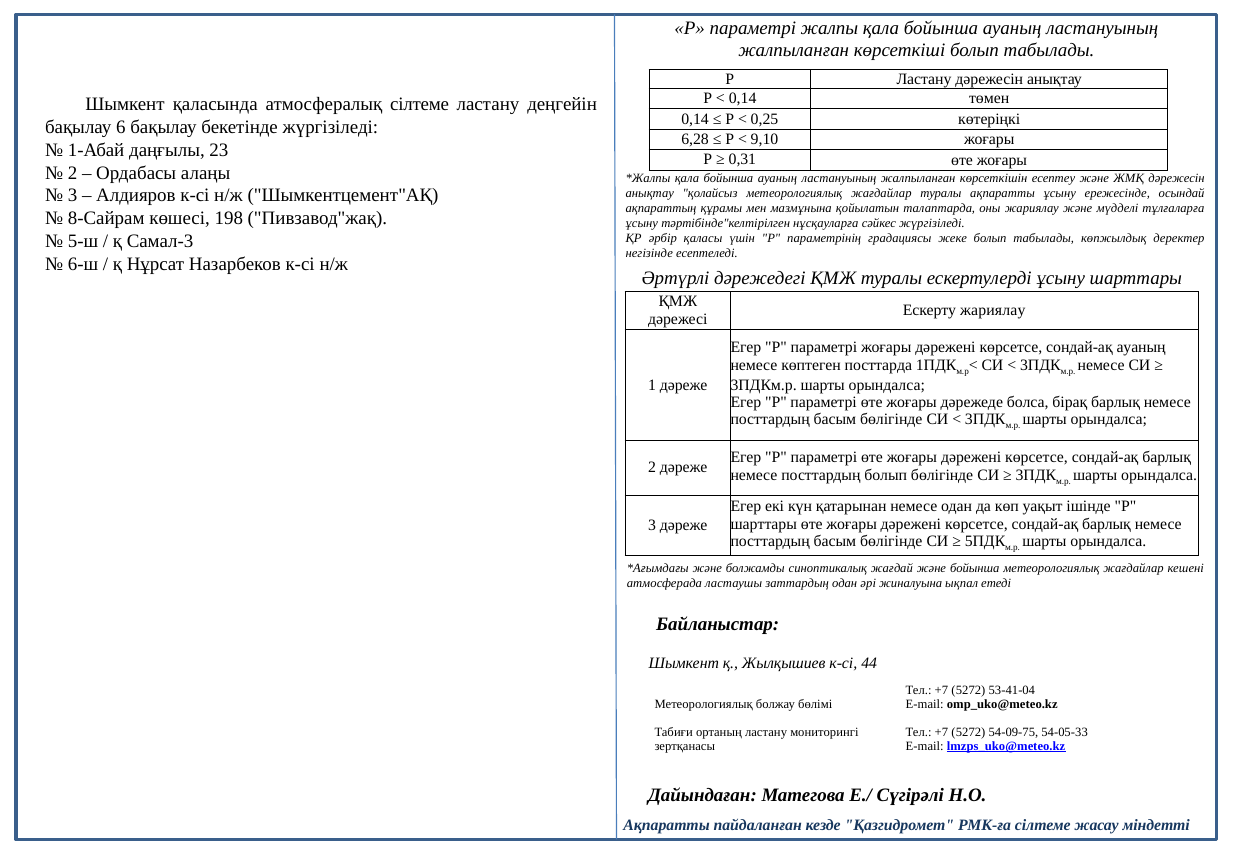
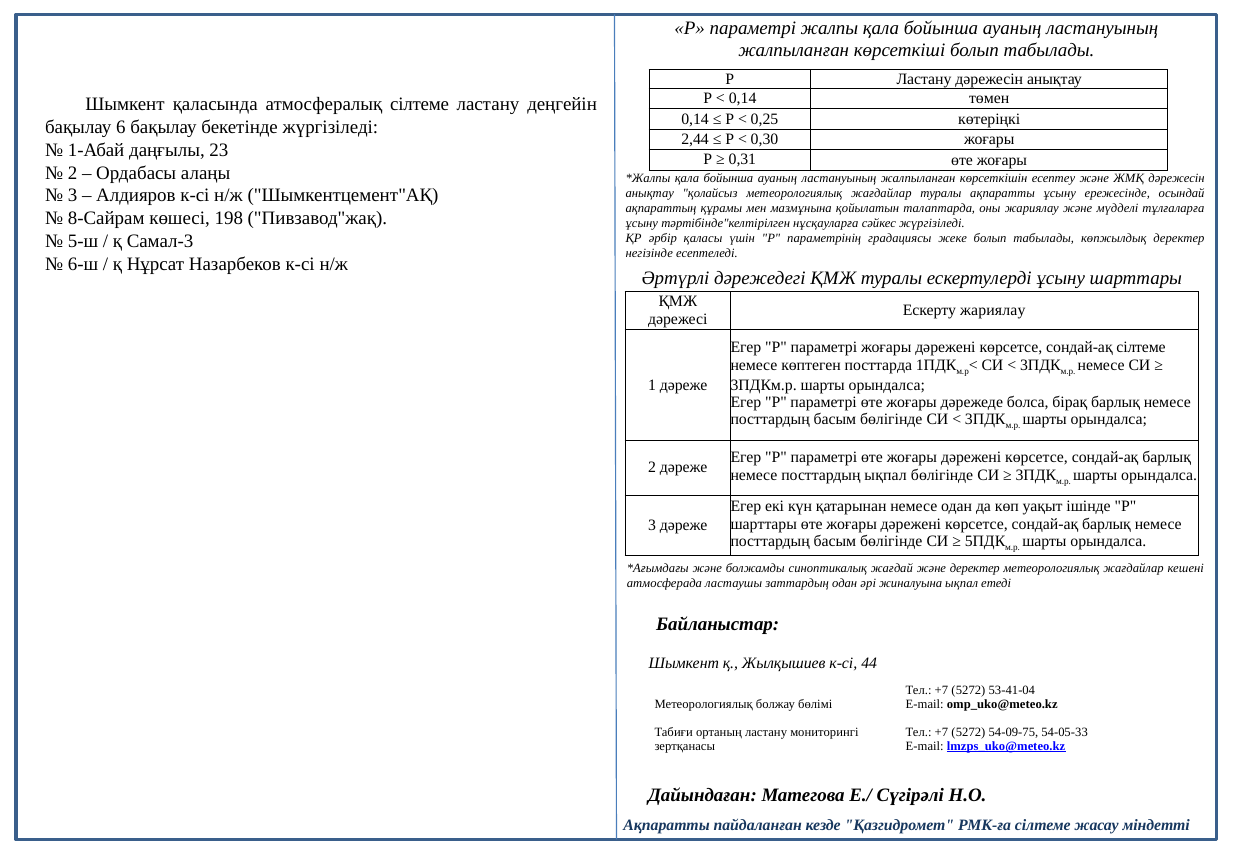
6,28: 6,28 -> 2,44 (695, 139)
9,10: 9,10 -> 0,30 (765, 139)
сондай-ақ ауаның: ауаның -> сілтеме (1141, 347)
посттардың болып: болып -> ықпал (886, 475)
және бойынша: бойынша -> деректер (975, 568)
